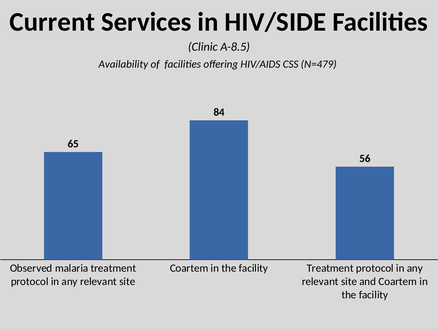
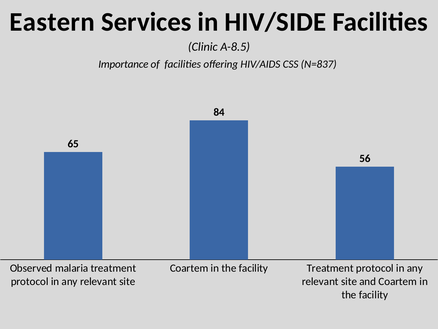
Current: Current -> Eastern (52, 22)
Availability: Availability -> Importance (123, 64)
N=479: N=479 -> N=837 (319, 64)
